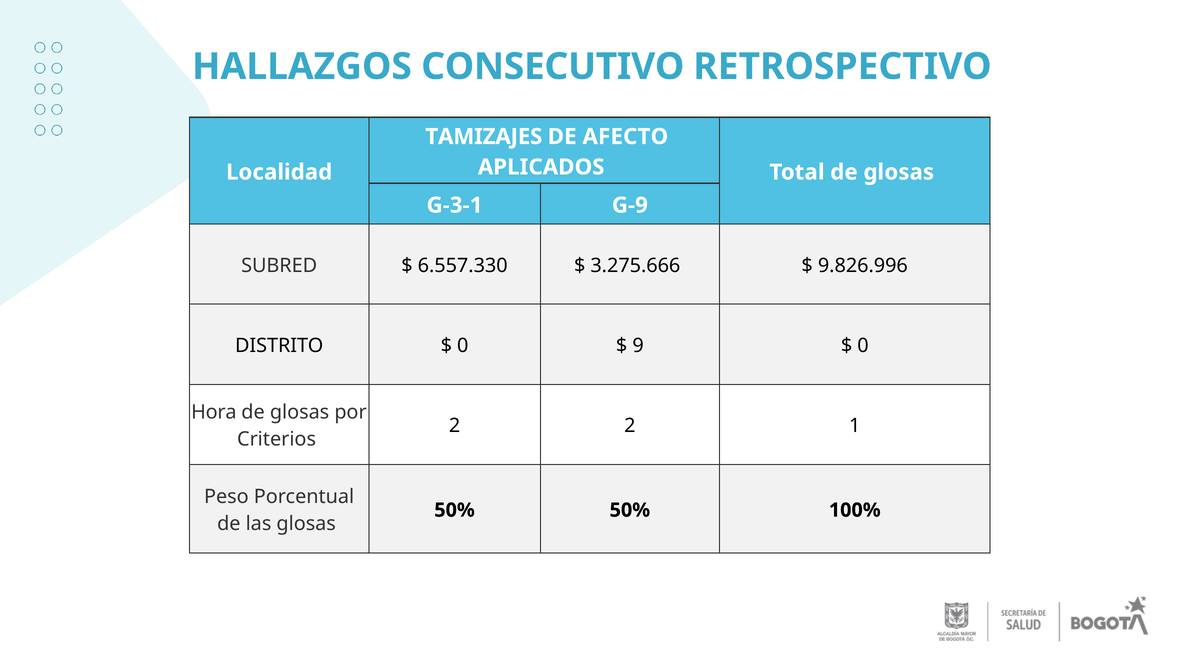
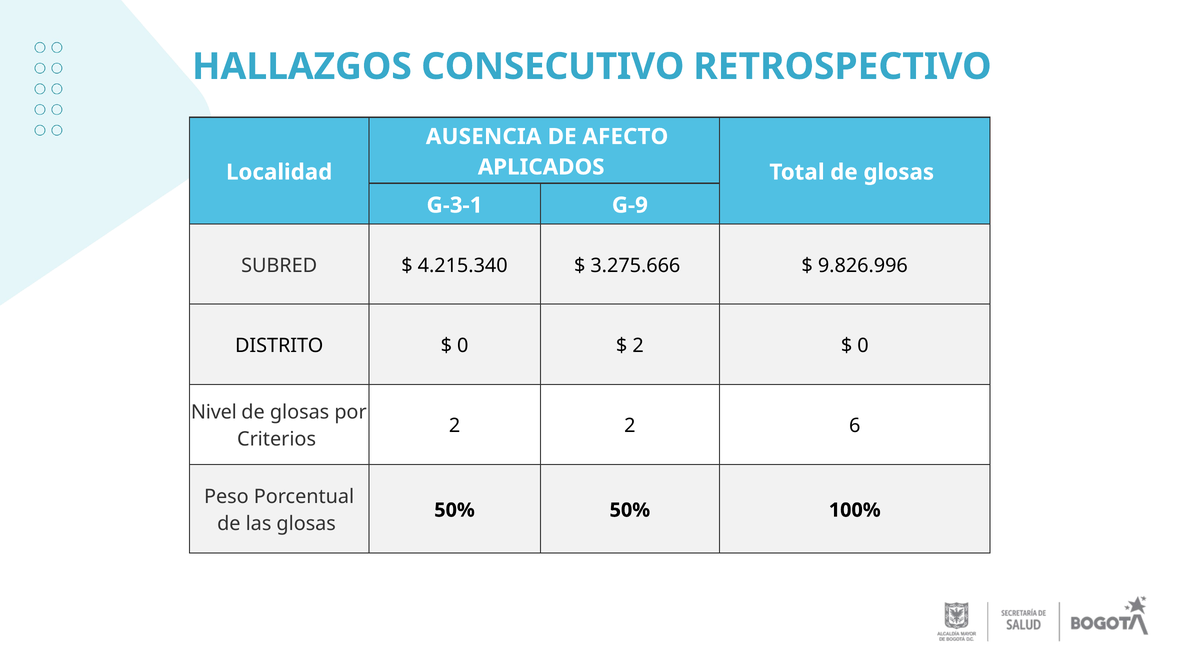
TAMIZAJES: TAMIZAJES -> AUSENCIA (484, 137)
6.557.330: 6.557.330 -> 4.215.340 (463, 266)
9: 9 -> 2 (638, 346)
Hora: Hora -> Nivel (214, 412)
1: 1 -> 6 (855, 426)
